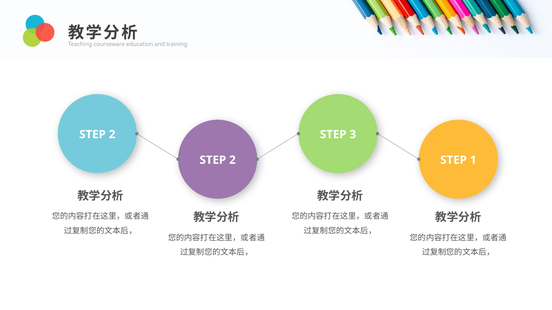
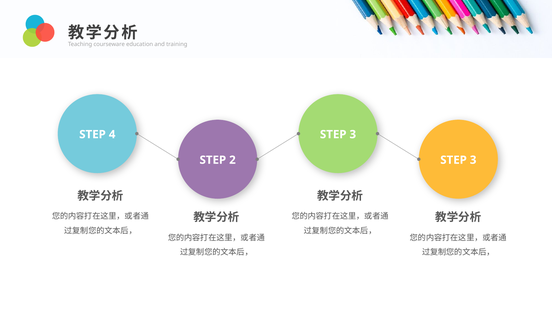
2: 2 -> 4 (112, 135)
1: 1 -> 3 (473, 160)
